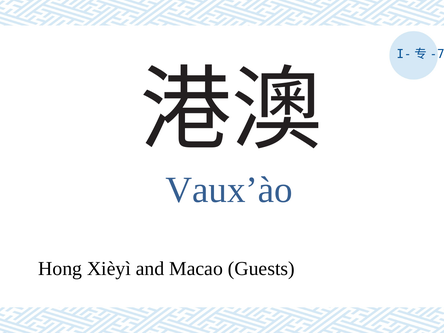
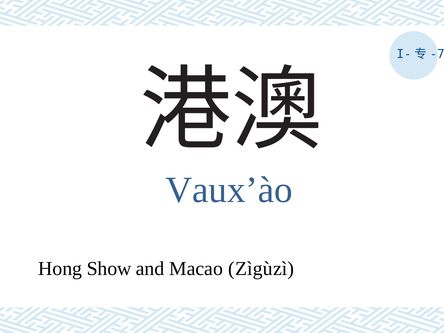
Xièyì: Xièyì -> Show (109, 269)
Guests: Guests -> Zìgùzì (261, 269)
